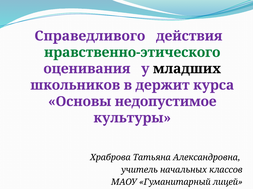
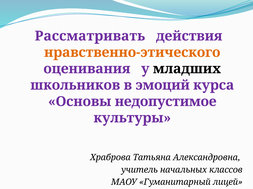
Справедливого: Справедливого -> Рассматривать (90, 36)
нравственно-этического colour: green -> orange (132, 53)
держит: держит -> эмоций (163, 85)
